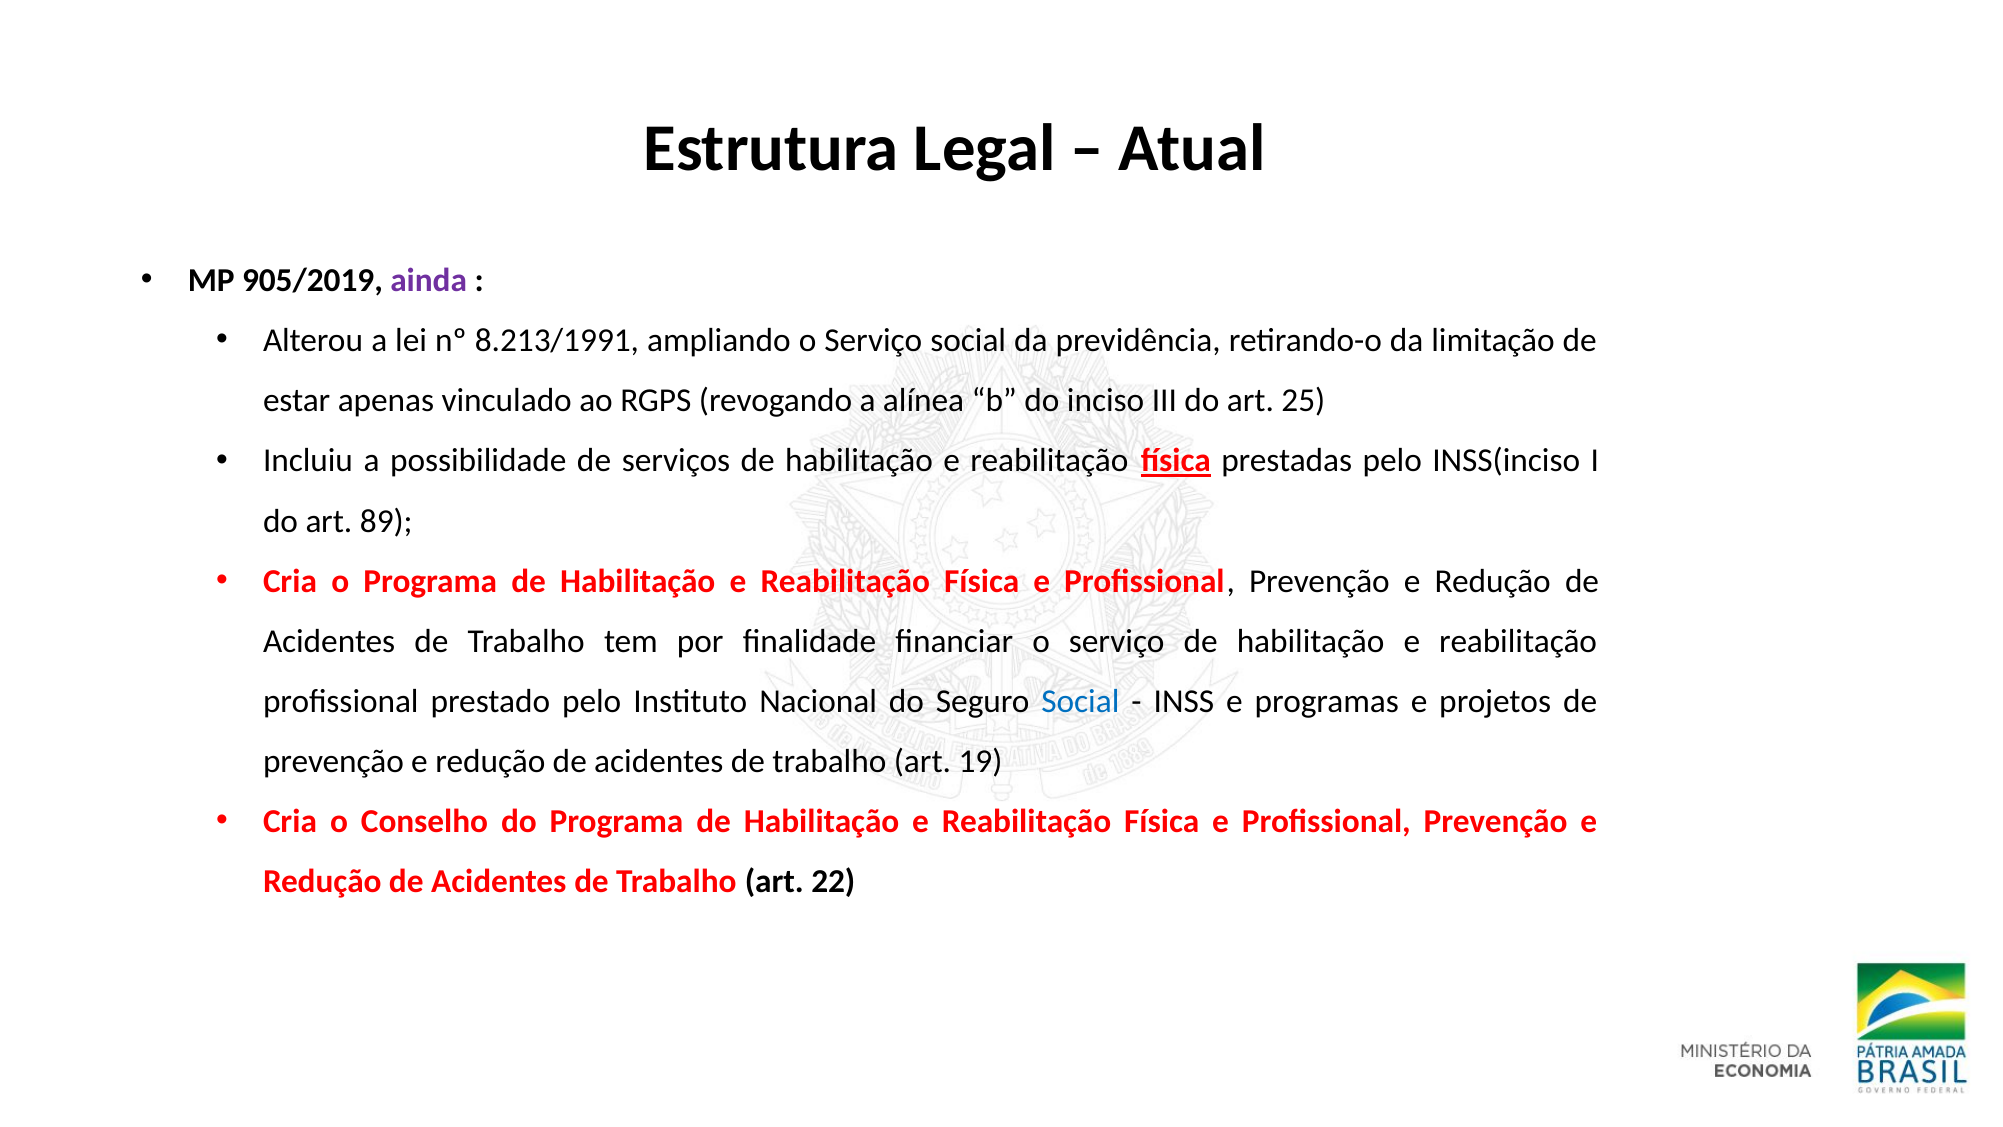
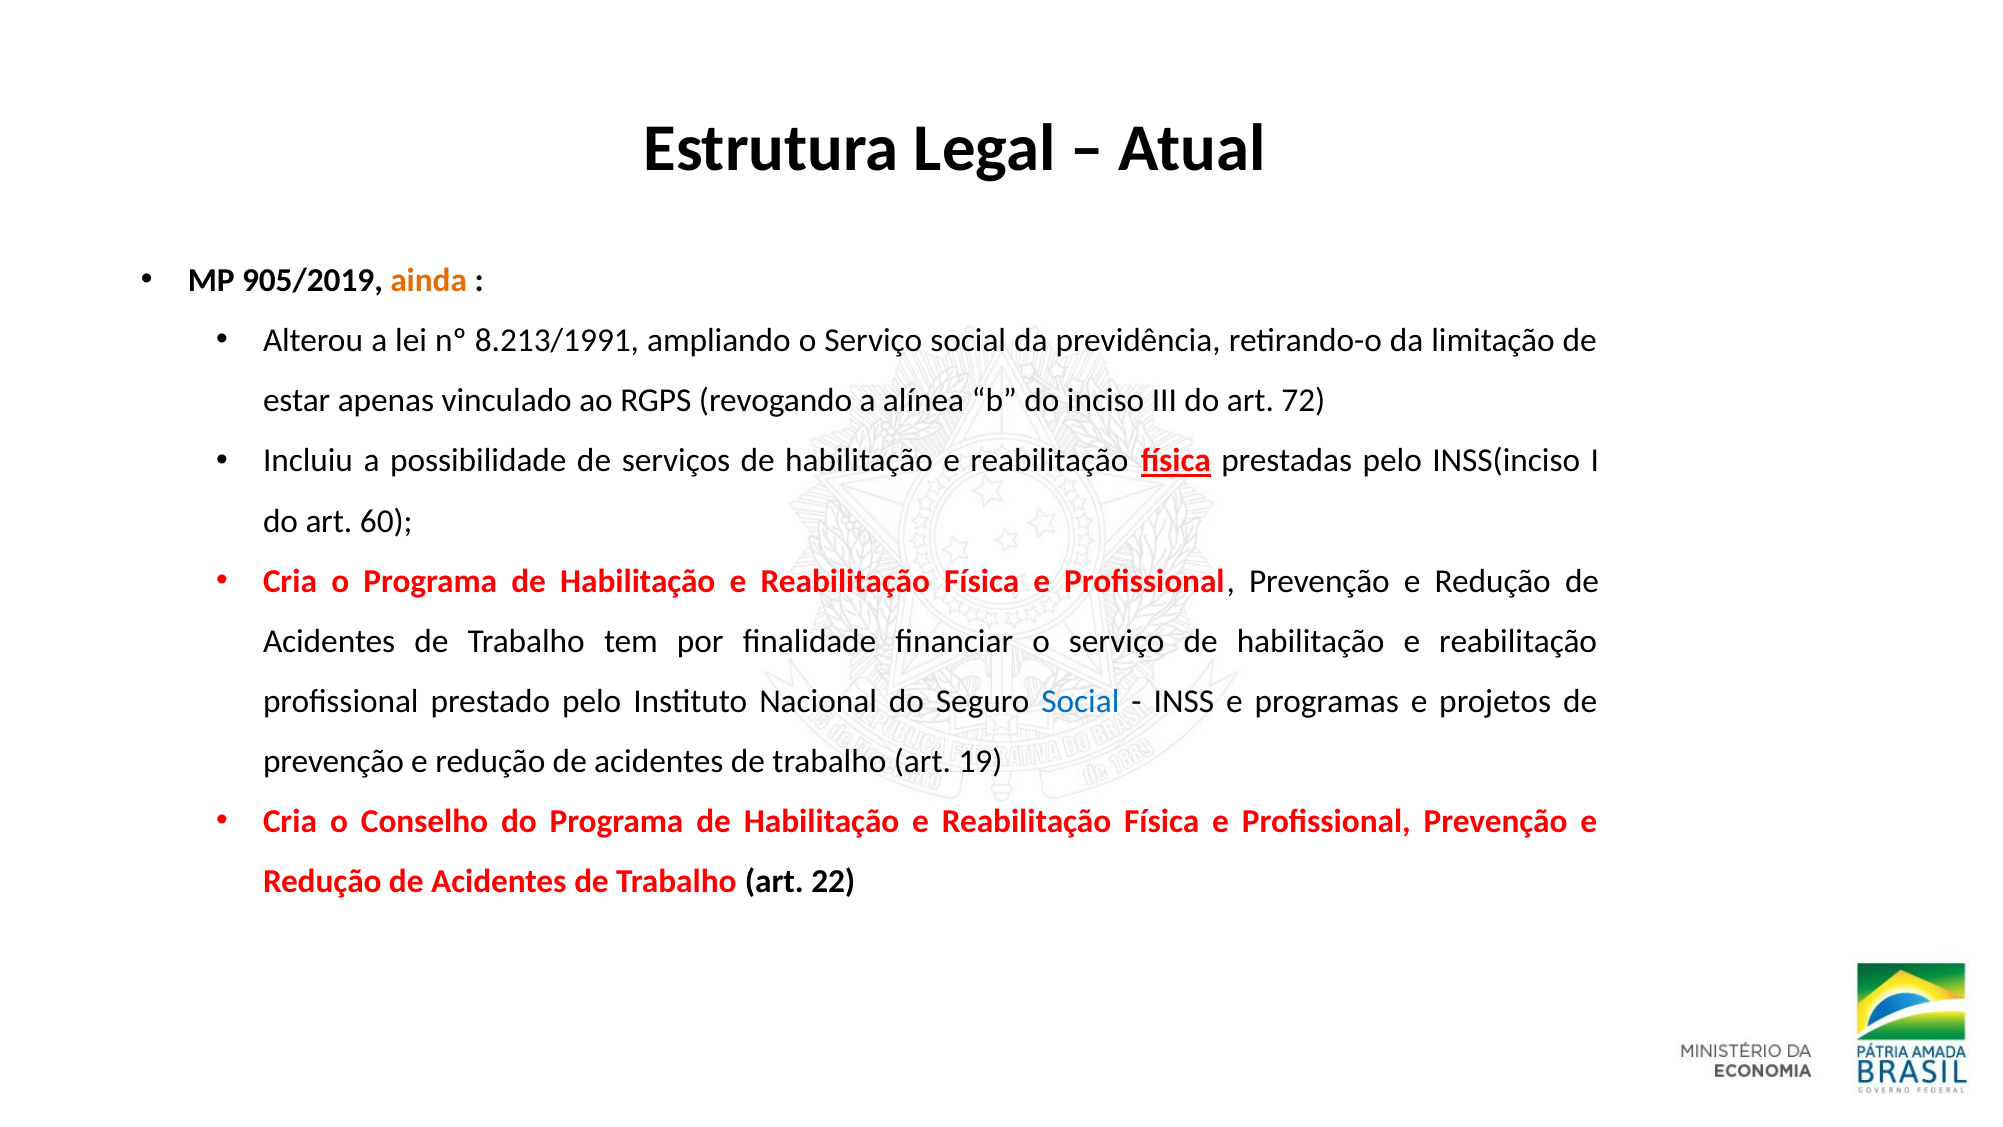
ainda colour: purple -> orange (429, 281)
25: 25 -> 72 (1303, 401)
89: 89 -> 60 (386, 521)
